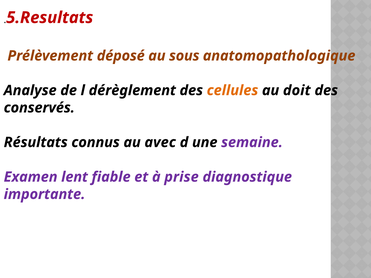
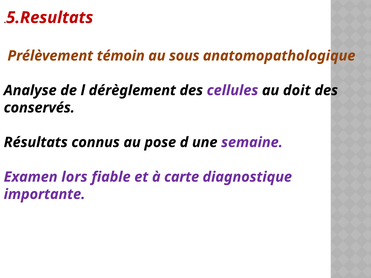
déposé: déposé -> témoin (121, 56)
cellules colour: orange -> purple (232, 90)
avec: avec -> pose (160, 142)
lent: lent -> lors (74, 177)
prise: prise -> carte (182, 177)
